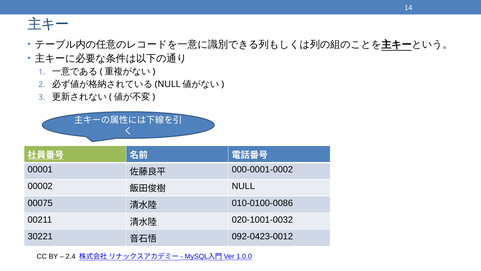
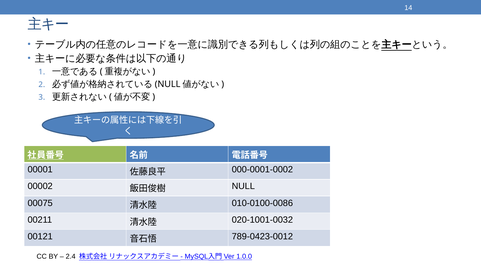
30221: 30221 -> 00121 (40, 236)
092-0423-0012: 092-0423-0012 -> 789-0423-0012 (262, 236)
